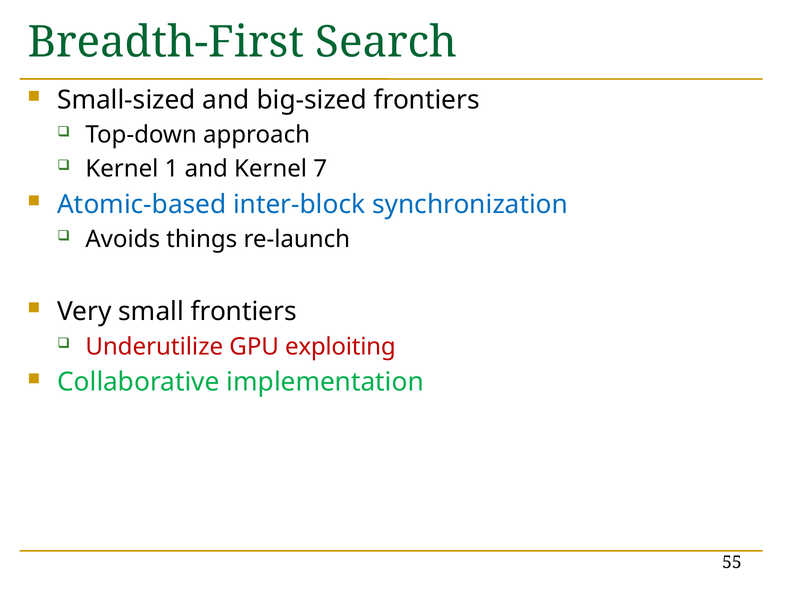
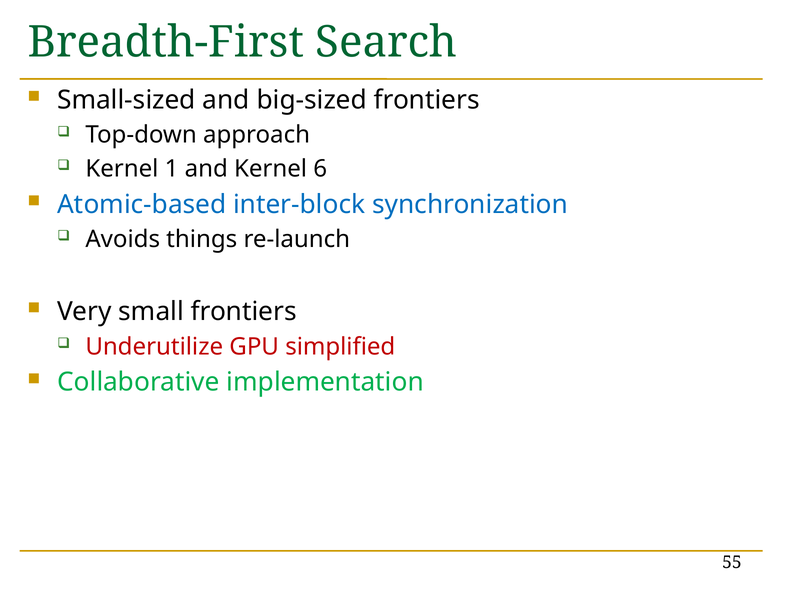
7: 7 -> 6 (320, 169)
exploiting: exploiting -> simplified (340, 347)
